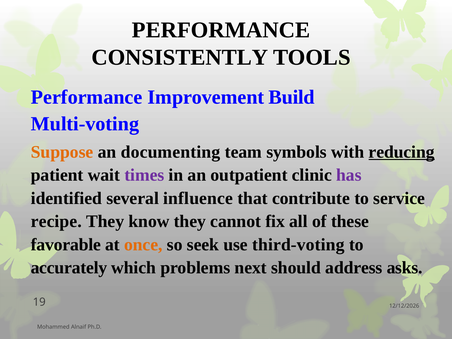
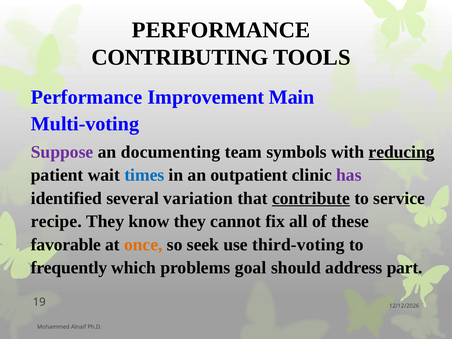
CONSISTENTLY: CONSISTENTLY -> CONTRIBUTING (180, 57)
Build: Build -> Main (292, 97)
Suppose colour: orange -> purple (62, 152)
times colour: purple -> blue (144, 175)
influence: influence -> variation (198, 198)
contribute underline: none -> present (311, 198)
accurately: accurately -> frequently (69, 268)
next: next -> goal (251, 268)
asks: asks -> part (405, 268)
